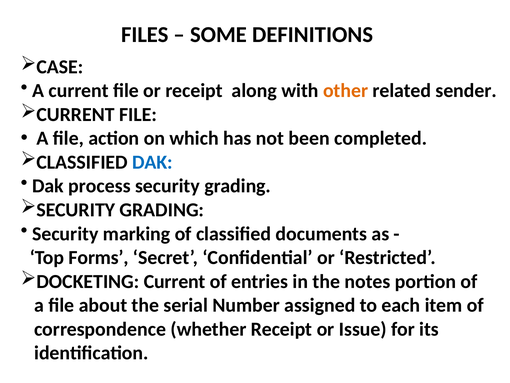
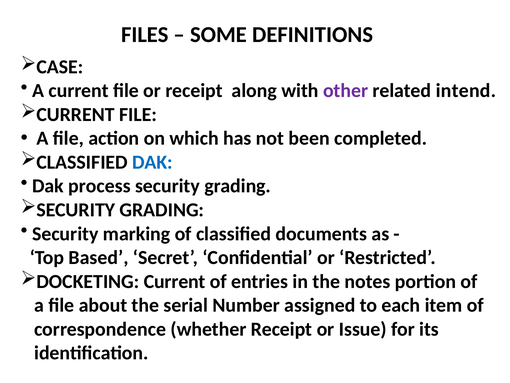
other colour: orange -> purple (346, 91)
sender: sender -> intend (466, 91)
Forms: Forms -> Based (99, 257)
